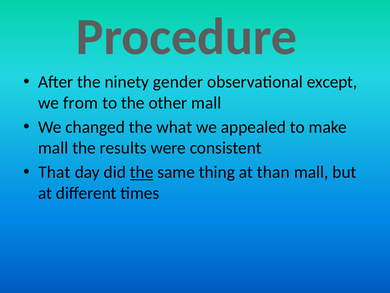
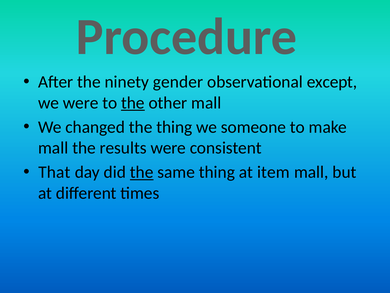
we from: from -> were (81, 103)
the underline: none -> present (133, 103)
the what: what -> thing (174, 127)
appealed: appealed -> someone (253, 127)
than: than -> item (273, 172)
